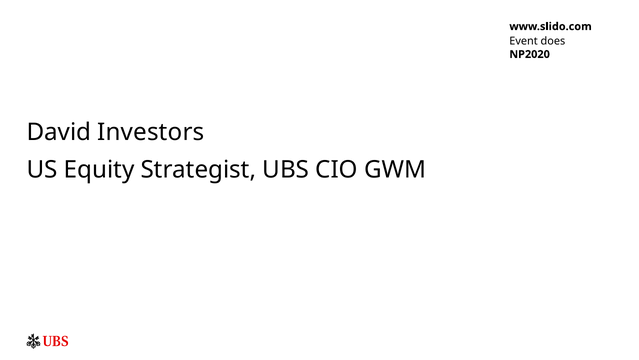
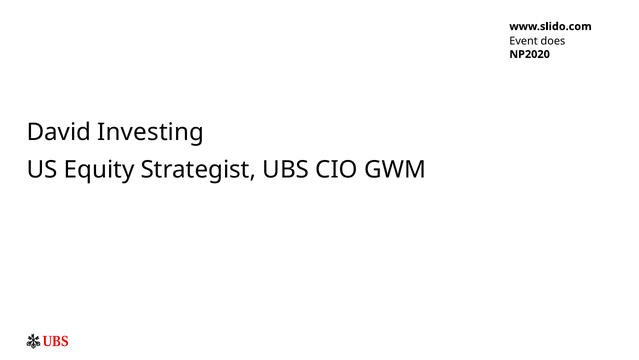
Investors: Investors -> Investing (151, 132)
